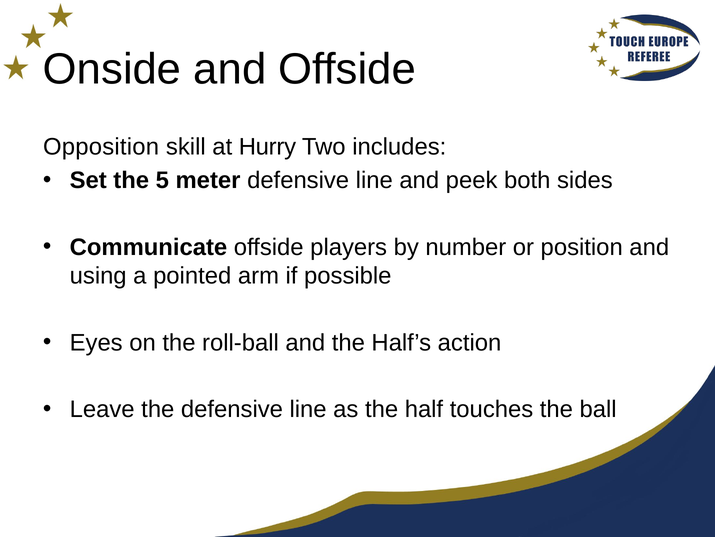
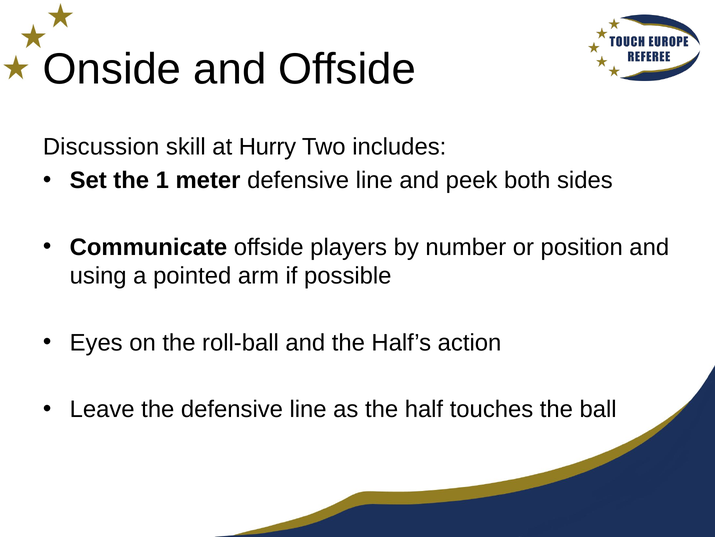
Opposition: Opposition -> Discussion (101, 147)
5: 5 -> 1 (162, 180)
